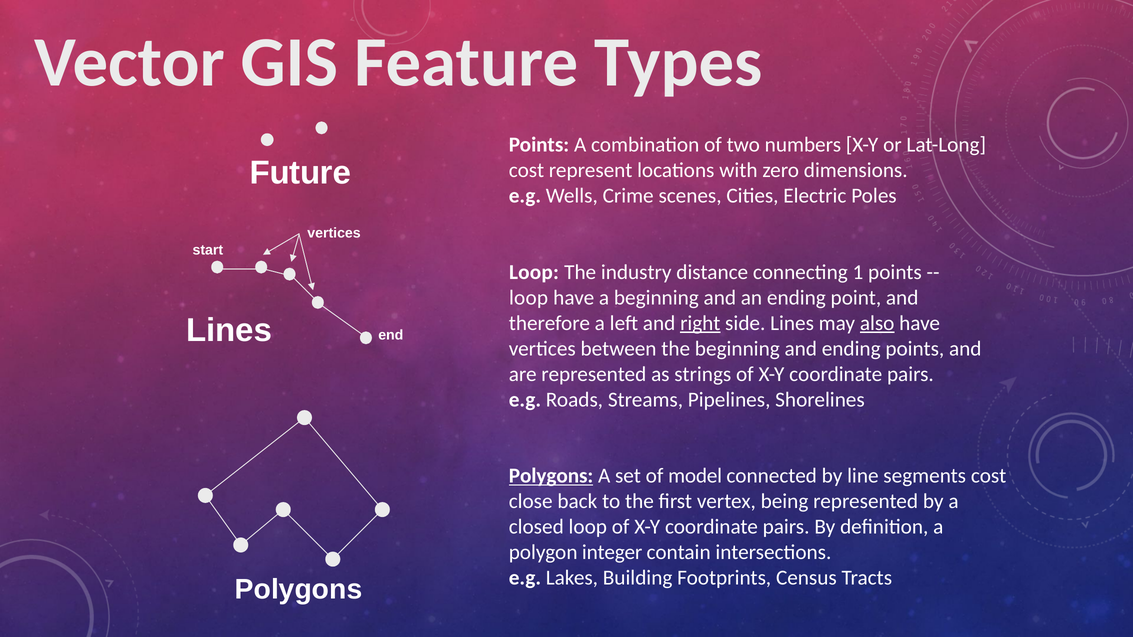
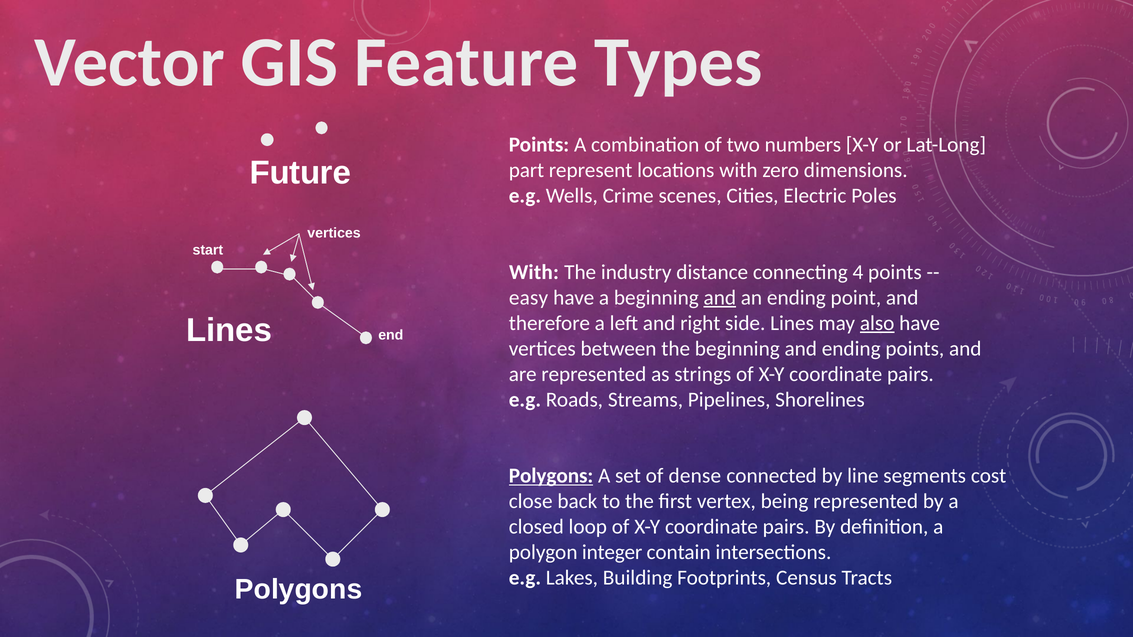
cost: cost -> part (527, 170)
Loop: Loop -> With (534, 272)
1: 1 -> 4 (858, 272)
loop: loop -> easy (529, 298)
and underline: none -> present (720, 298)
right underline: present -> none (700, 323)
model: model -> dense (695, 476)
